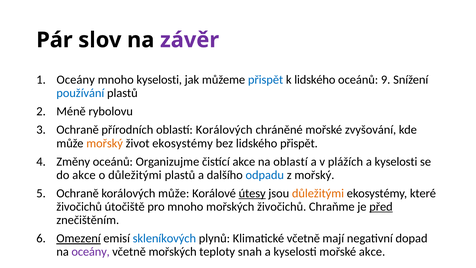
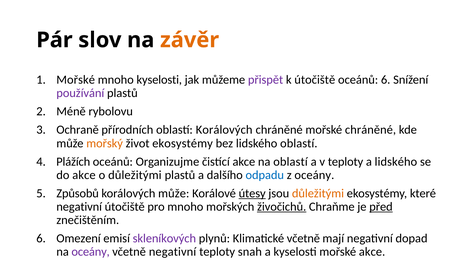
závěr colour: purple -> orange (190, 40)
1 Oceány: Oceány -> Mořské (76, 80)
přispět colour: blue -> purple (266, 80)
k lidského: lidského -> útočiště (315, 80)
oceánů 9: 9 -> 6 (386, 80)
používání colour: blue -> purple (80, 93)
mořské zvyšování: zvyšování -> chráněné (371, 130)
lidského přispět: přispět -> oblastí (299, 143)
Změny: Změny -> Plážích (73, 161)
v plážích: plážích -> teploty (346, 161)
kyselosti: kyselosti -> lidského (396, 161)
z mořský: mořský -> oceány (314, 175)
Ochraně: Ochraně -> Způsobů (78, 193)
živočichů: živočichů -> negativní (79, 207)
živočichů underline: none -> present (282, 207)
Omezení underline: present -> none (79, 238)
skleníkových colour: blue -> purple (164, 238)
včetně mořských: mořských -> negativní (173, 252)
